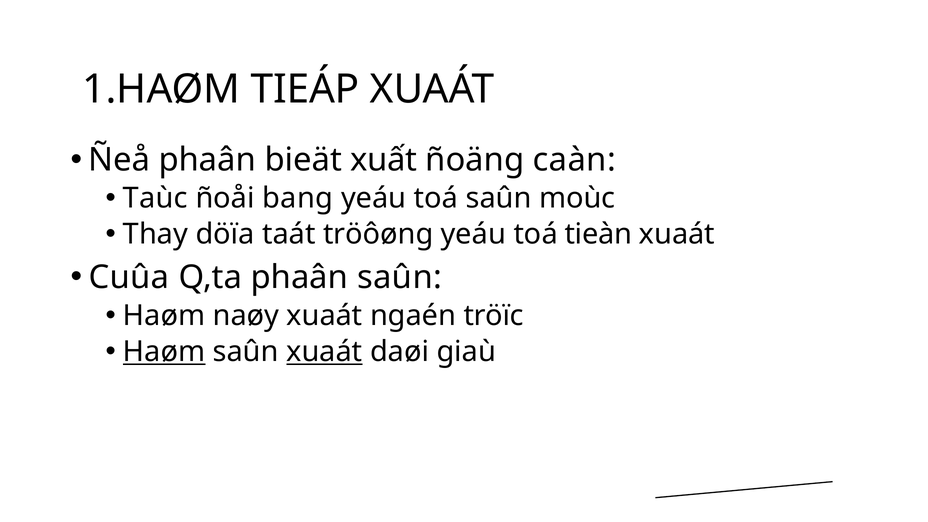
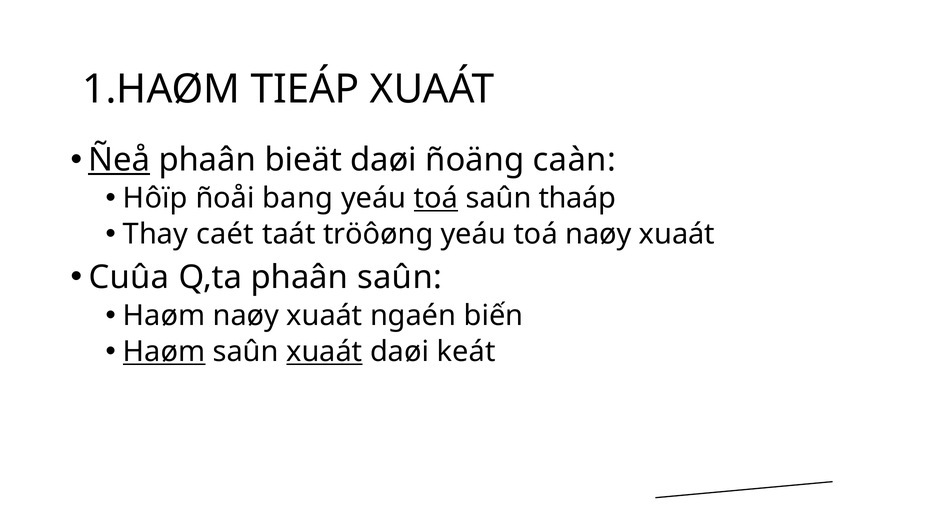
Ñeå underline: none -> present (119, 160)
bieät xuất: xuất -> daøi (384, 160)
Taùc: Taùc -> Hôïp (155, 198)
toá underline: none -> present (436, 198)
moùc: moùc -> thaáp (577, 198)
döïa: döïa -> caét (225, 234)
toá tieàn: tieàn -> naøy (598, 234)
tröïc: tröïc -> biến (494, 316)
giaù: giaù -> keát (466, 352)
